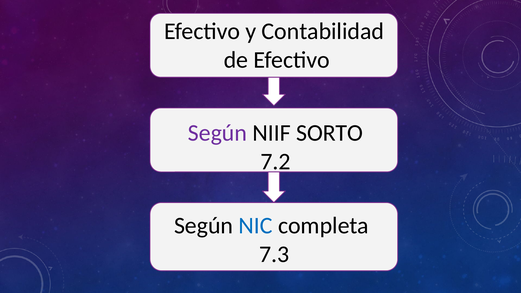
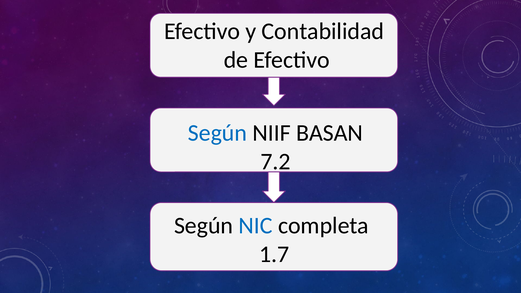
Según colour: purple -> blue (217, 133)
SORTO: SORTO -> BASAN (330, 133)
7.3: 7.3 -> 1.7 (274, 254)
